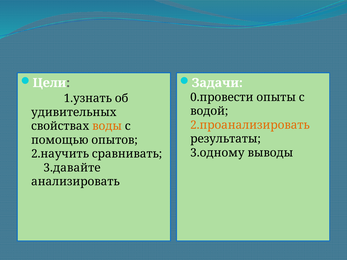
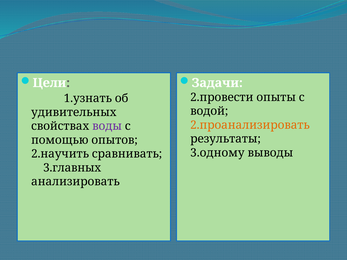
0.провести: 0.провести -> 2.провести (222, 97)
воды colour: orange -> purple (107, 126)
3.давайте: 3.давайте -> 3.главных (72, 168)
